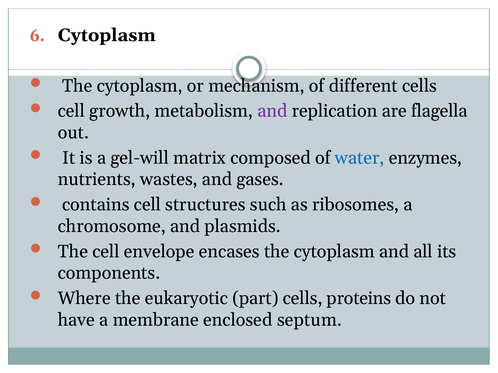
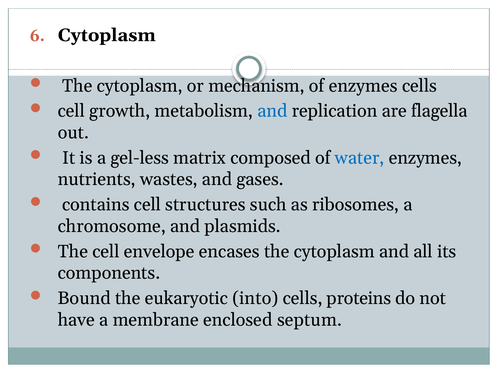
of different: different -> enzymes (363, 86)
and colour: purple -> blue (272, 111)
gel-will: gel-will -> gel-less (140, 158)
Where: Where -> Bound (84, 299)
part: part -> into (255, 299)
